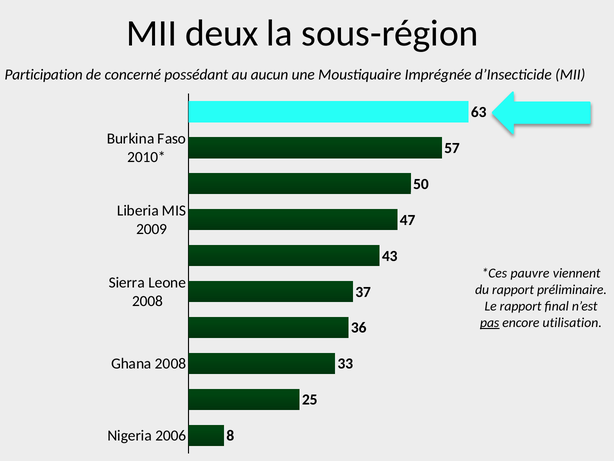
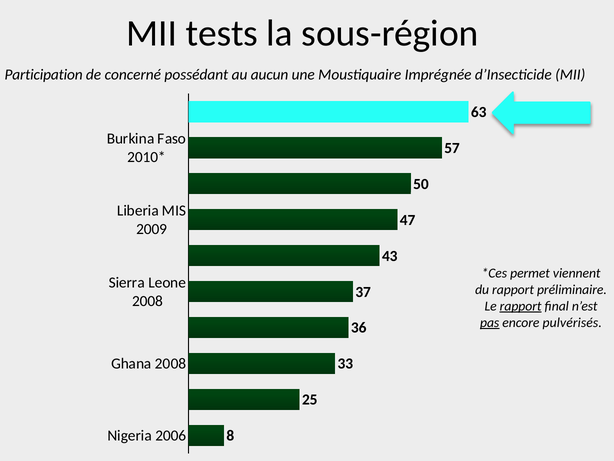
deux: deux -> tests (222, 33)
pauvre: pauvre -> permet (530, 273)
rapport underline: none -> present (521, 306)
utilisation: utilisation -> pulvérisés (572, 322)
